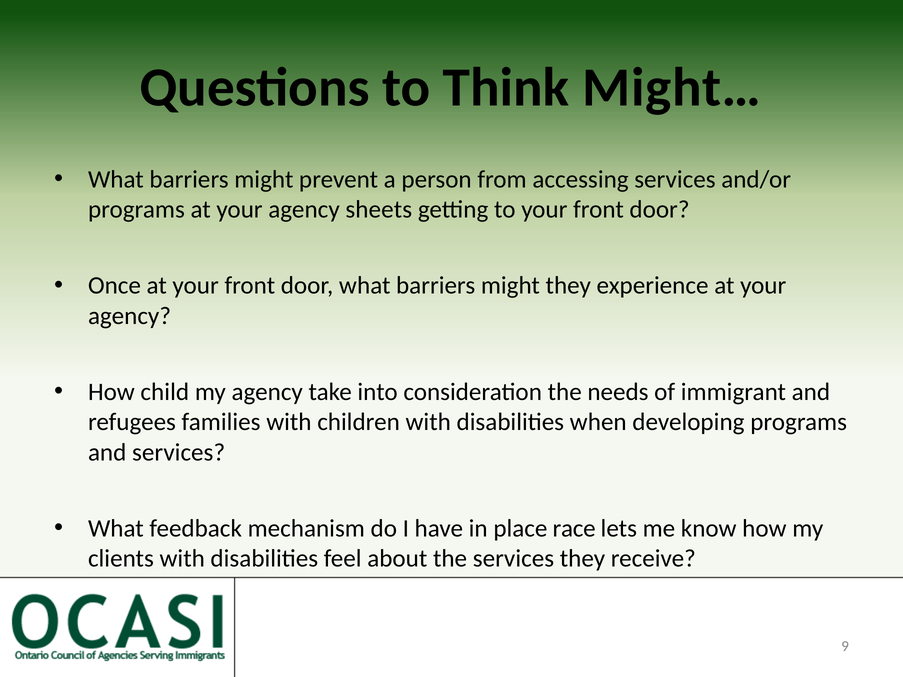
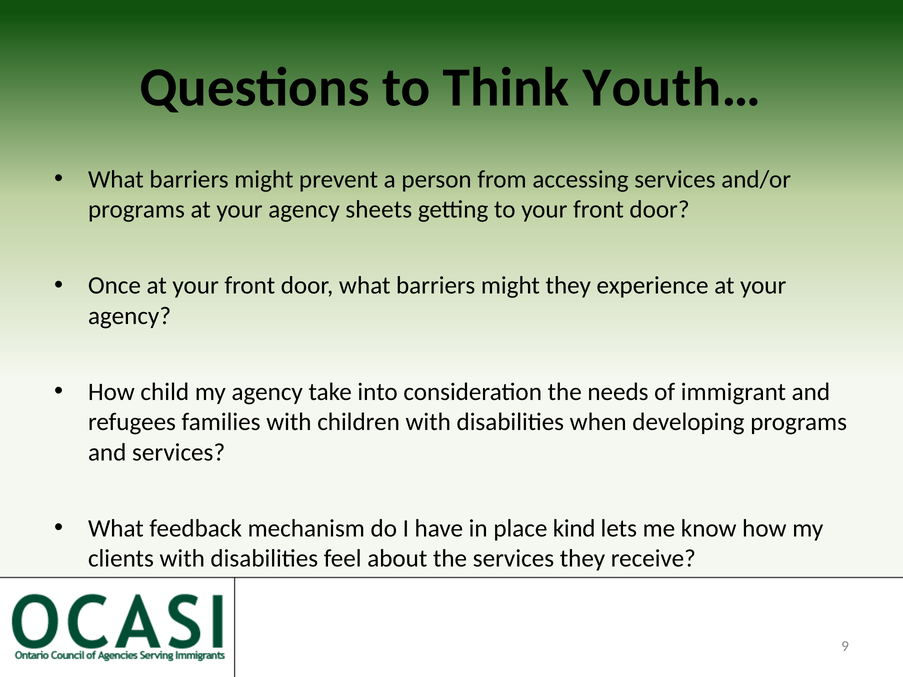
Might…: Might… -> Youth… (672, 87)
race: race -> kind (574, 529)
